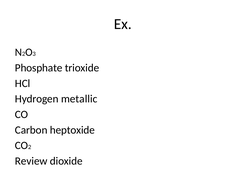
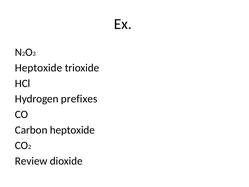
Phosphate: Phosphate -> Heptoxide (39, 68)
metallic: metallic -> prefixes (79, 99)
